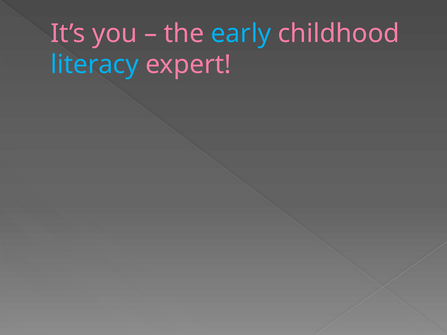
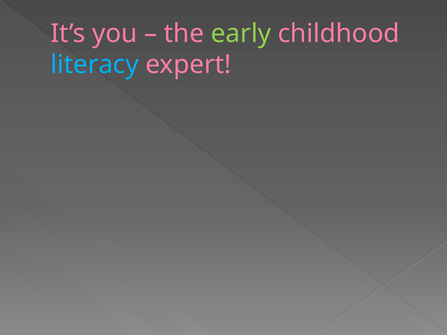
early colour: light blue -> light green (241, 33)
